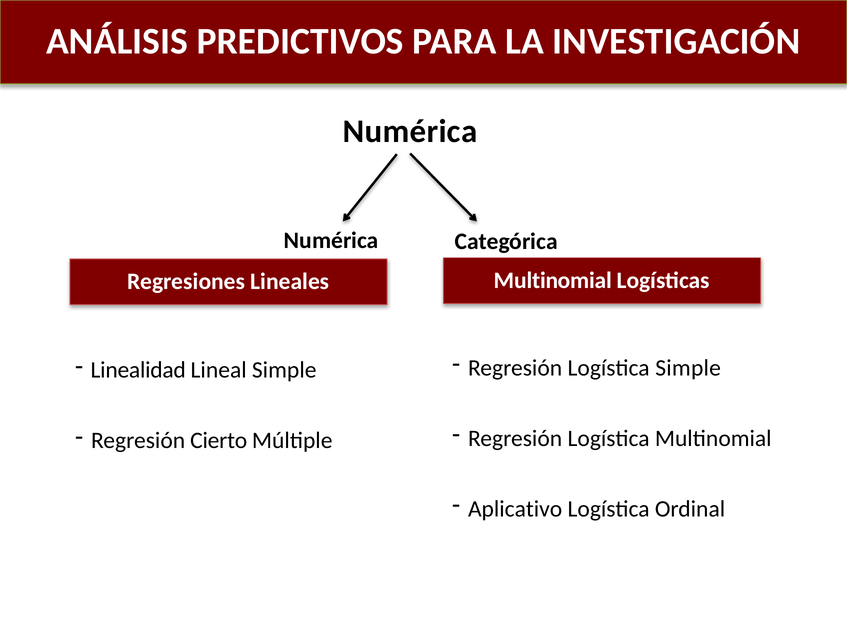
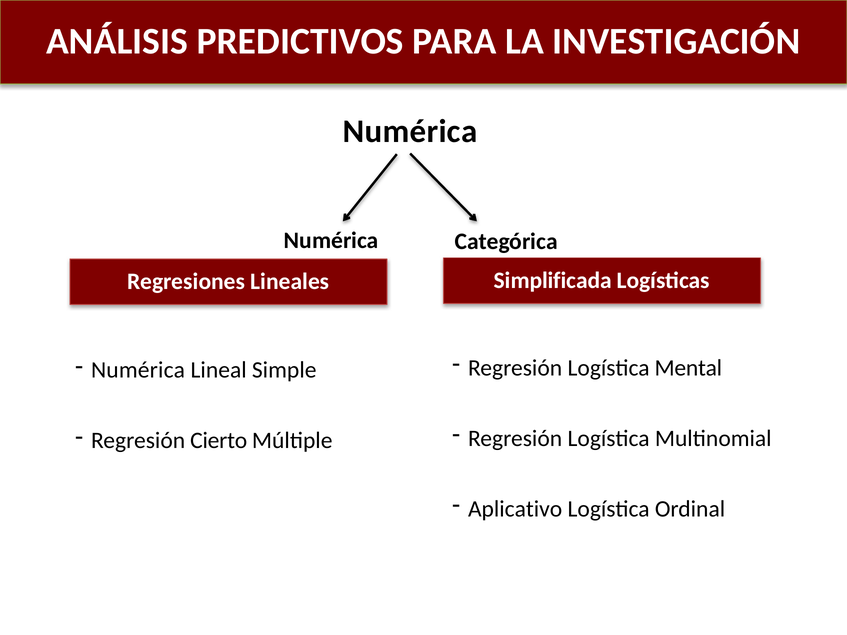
Multinomial: Multinomial -> Simplificada (553, 280)
Logística Simple: Simple -> Mental (688, 368)
Linealidad: Linealidad -> Numérica (138, 370)
